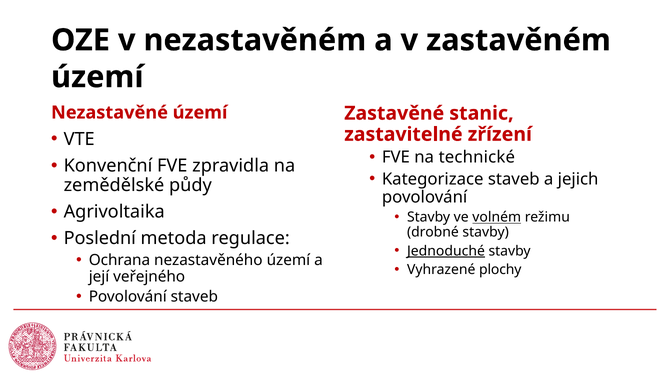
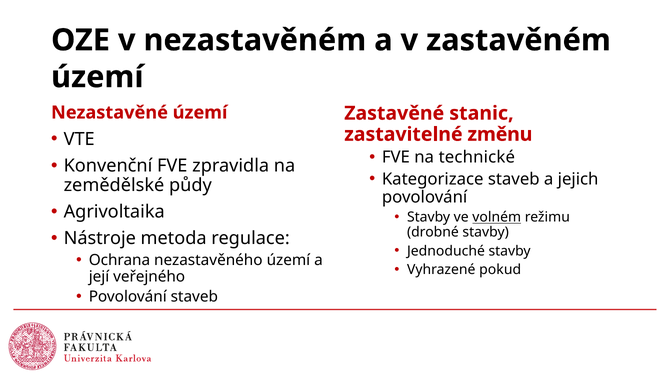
zřízení: zřízení -> změnu (500, 134)
Poslední: Poslední -> Nástroje (100, 238)
Jednoduché underline: present -> none (446, 251)
plochy: plochy -> pokud (500, 269)
